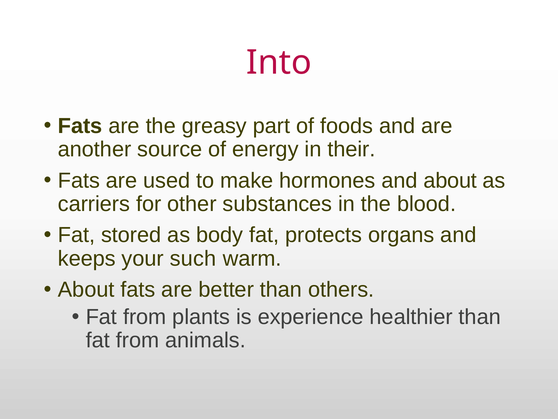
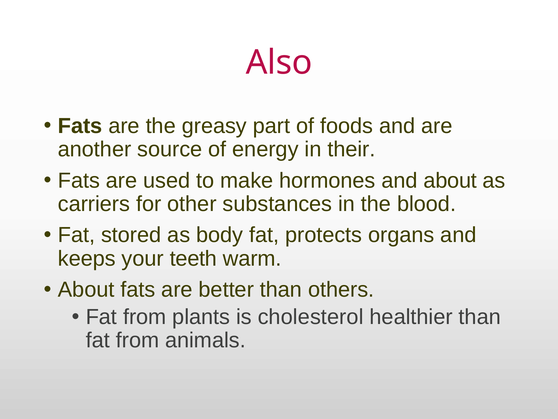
Into: Into -> Also (279, 62)
such: such -> teeth (193, 258)
experience: experience -> cholesterol (311, 317)
